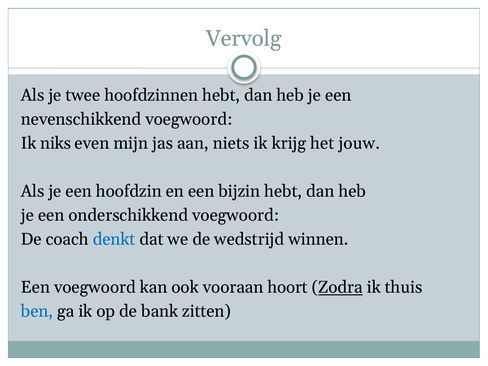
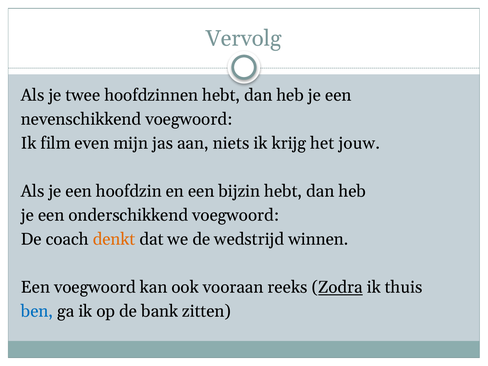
niks: niks -> film (56, 143)
denkt colour: blue -> orange (114, 239)
hoort: hoort -> reeks (288, 287)
